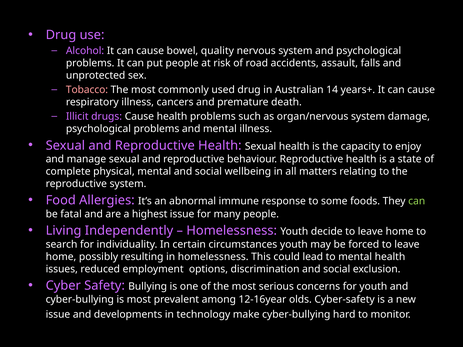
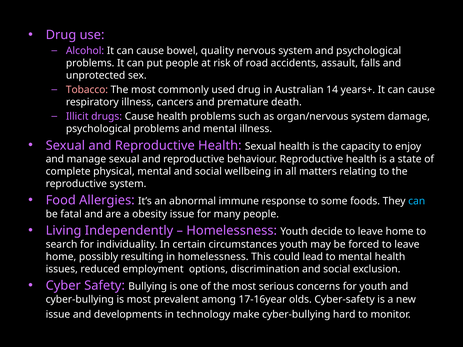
can colour: light green -> light blue (417, 201)
highest: highest -> obesity (150, 214)
12-16year: 12-16year -> 17-16year (262, 300)
